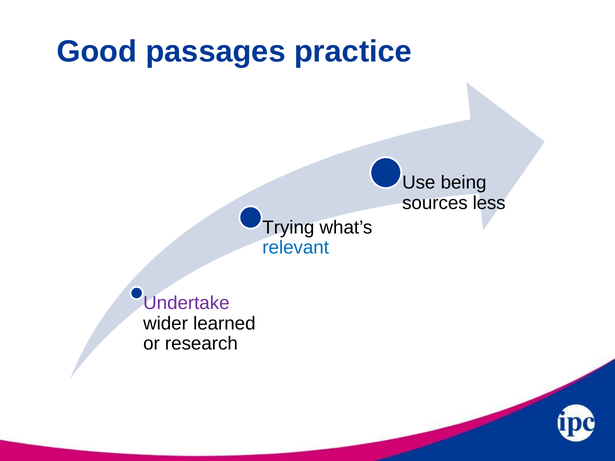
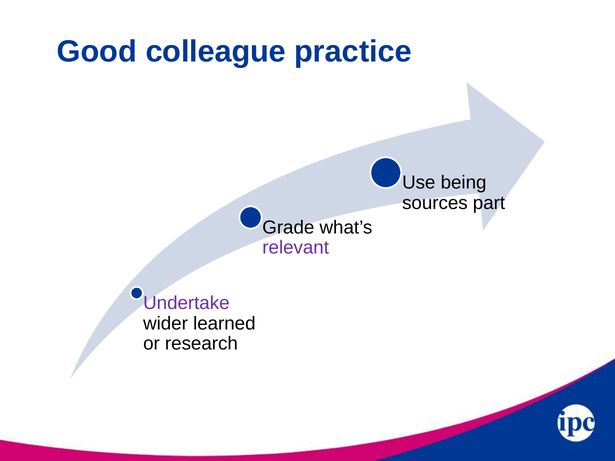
passages: passages -> colleague (216, 52)
less: less -> part (489, 203)
Trying: Trying -> Grade (288, 228)
relevant colour: blue -> purple (296, 248)
